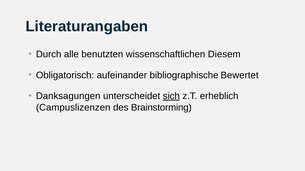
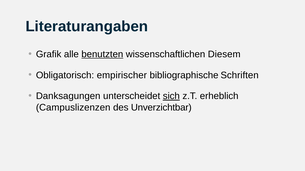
Durch: Durch -> Grafik (49, 54)
benutzten underline: none -> present (102, 54)
aufeinander: aufeinander -> empirischer (122, 75)
Bewertet: Bewertet -> Schriften (240, 75)
Brainstorming: Brainstorming -> Unverzichtbar (161, 108)
